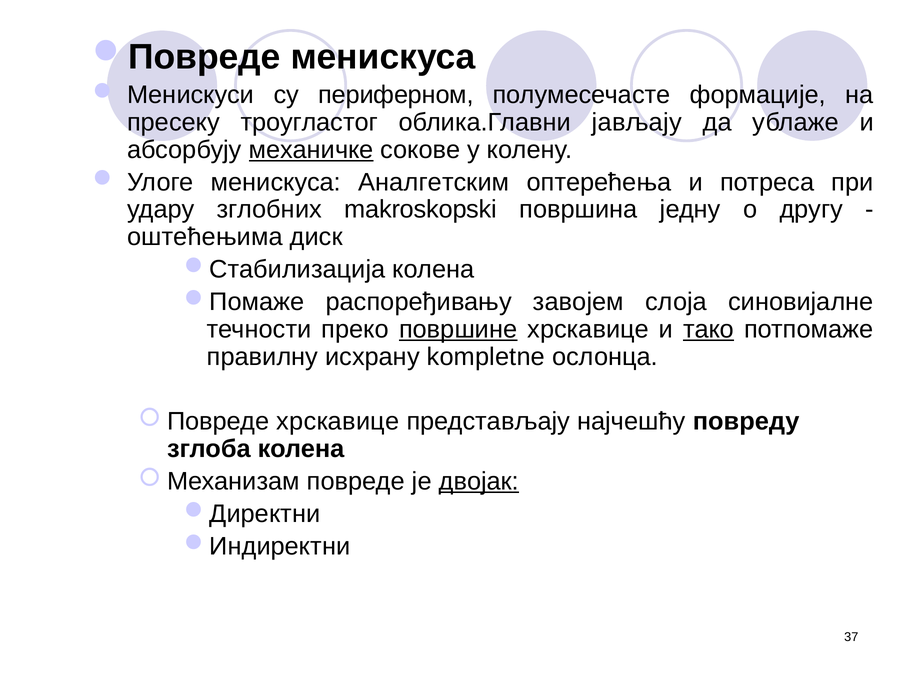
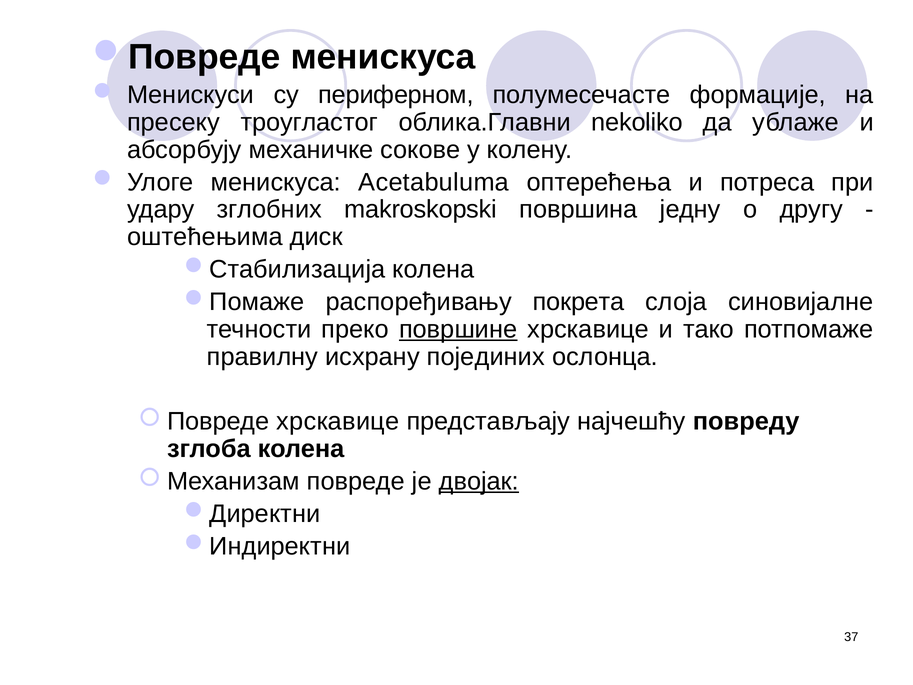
јављају: јављају -> nekoliko (637, 122)
механичке underline: present -> none (311, 150)
Аналгетским: Аналгетским -> Acetabuluma (434, 182)
завојем: завојем -> покрета (579, 302)
тако underline: present -> none (709, 329)
kompletne: kompletne -> појединих (486, 357)
